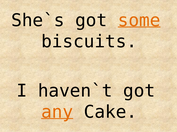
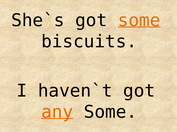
any Cake: Cake -> Some (110, 113)
